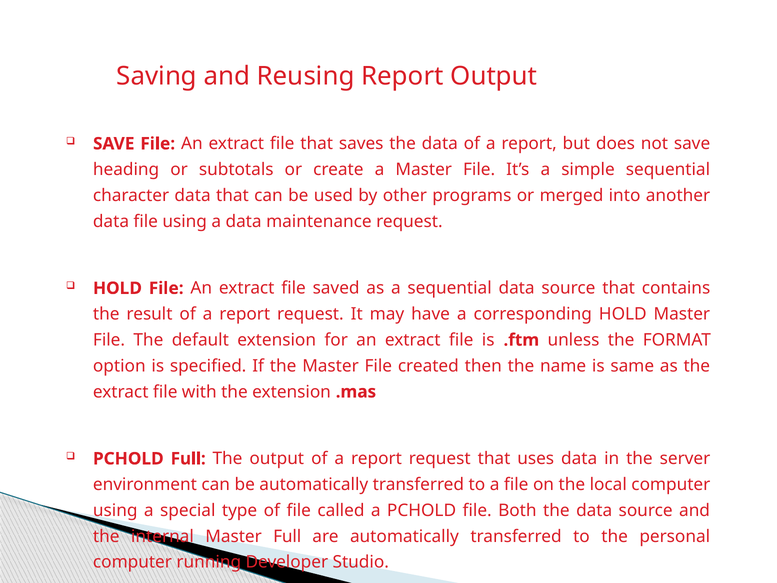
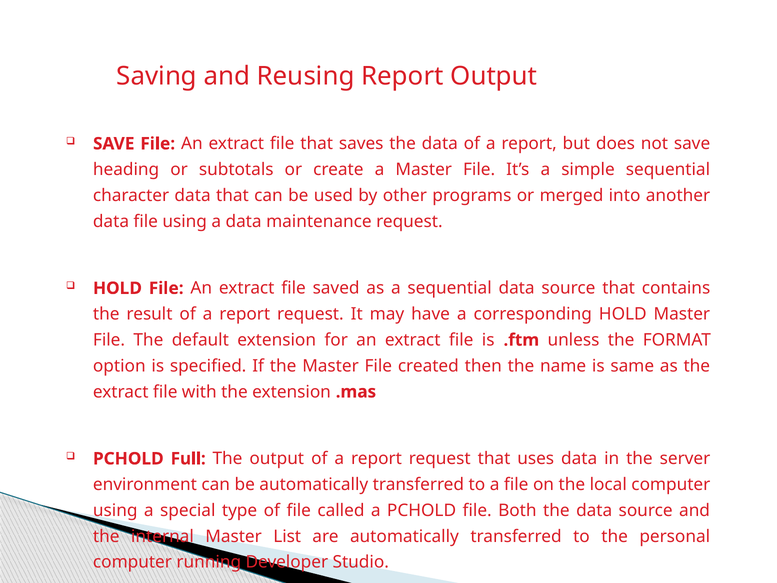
Master Full: Full -> List (287, 536)
